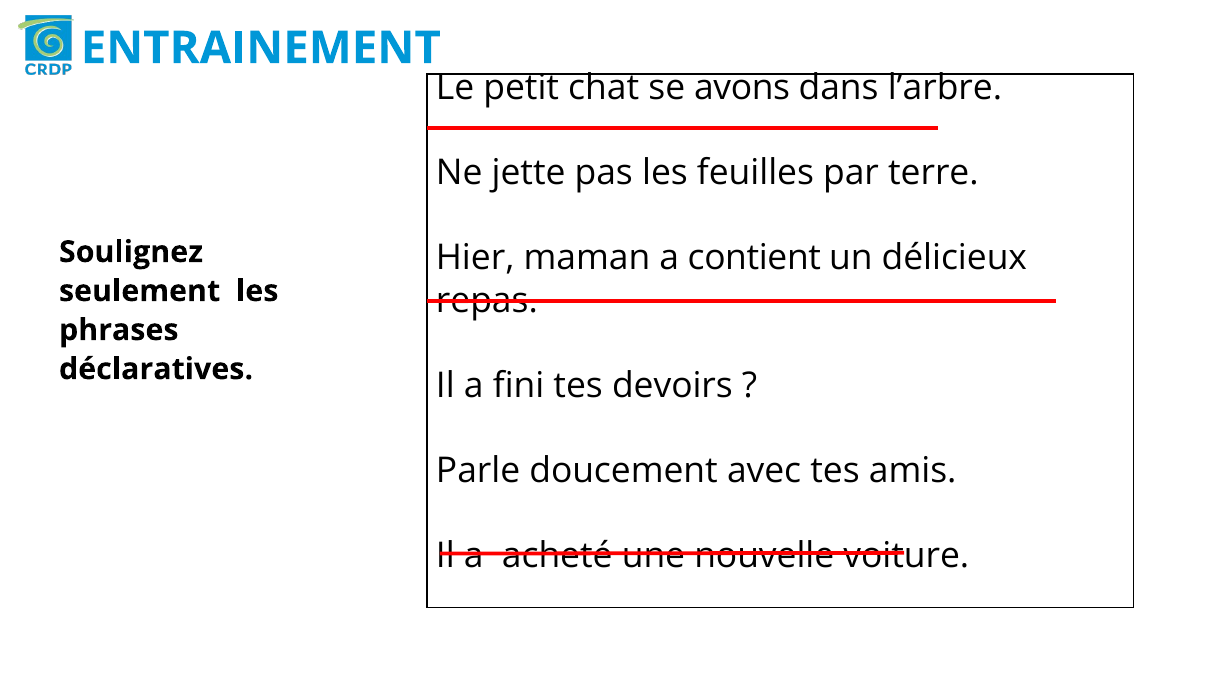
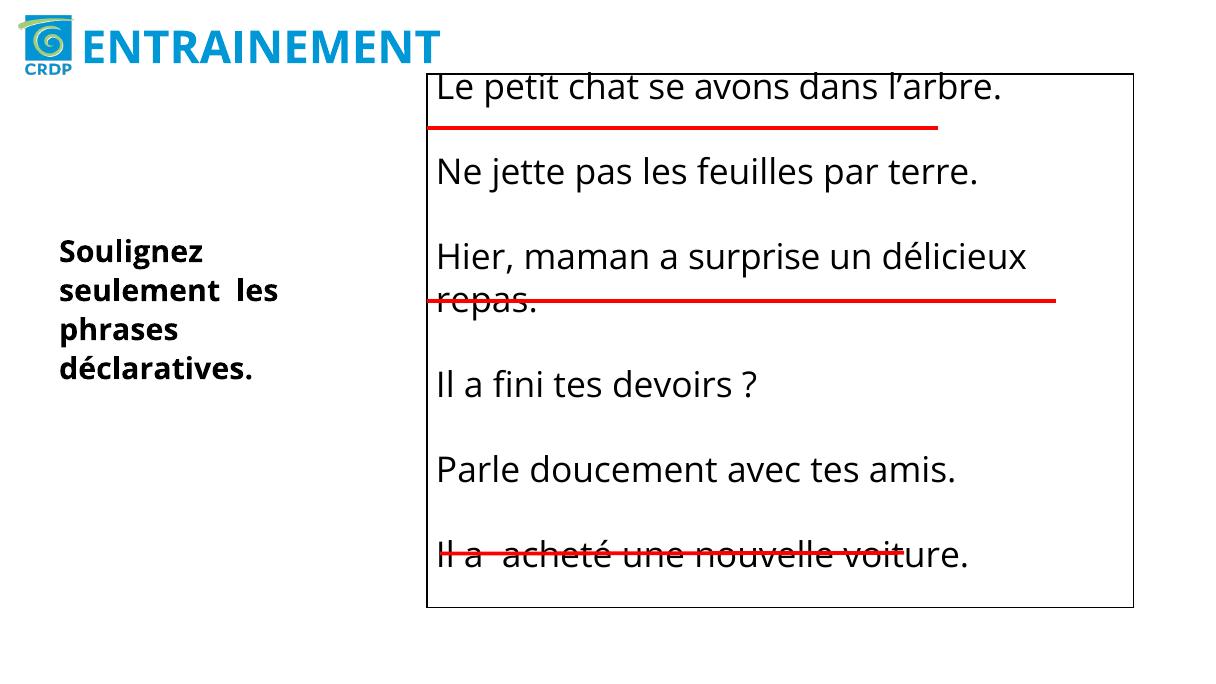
contient: contient -> surprise (754, 258)
